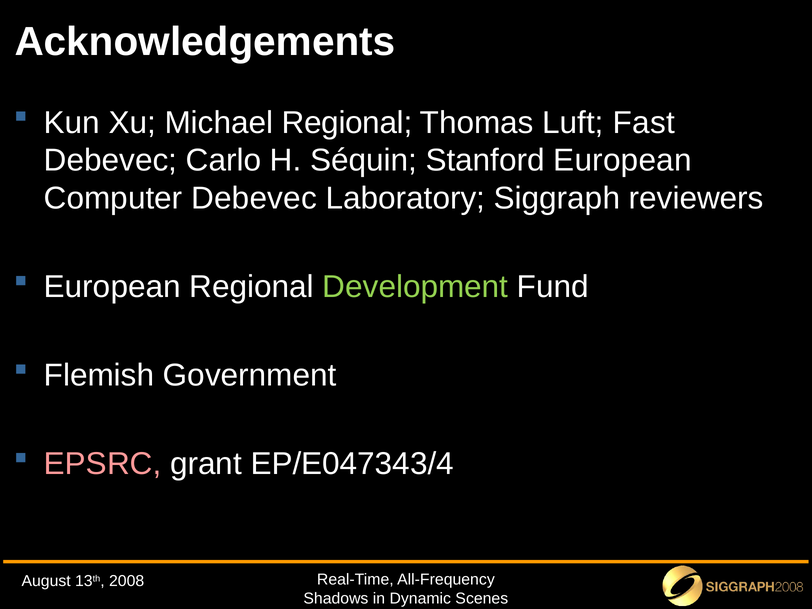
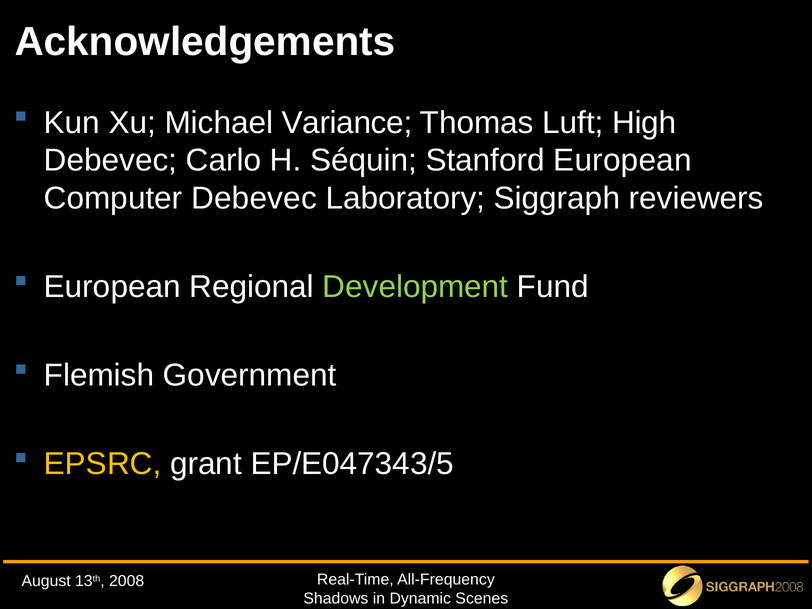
Michael Regional: Regional -> Variance (347, 123)
Fast: Fast -> High (644, 123)
EPSRC colour: pink -> yellow (103, 464)
EP/E047343/4: EP/E047343/4 -> EP/E047343/5 (352, 464)
